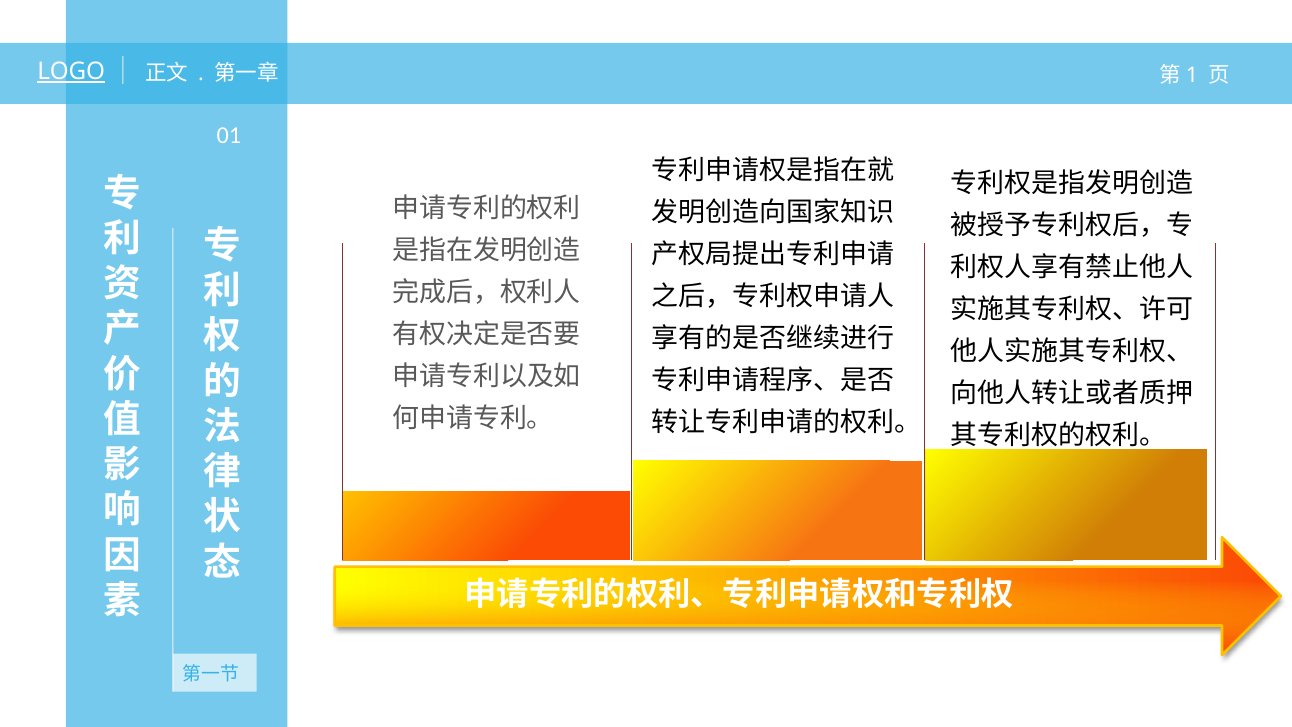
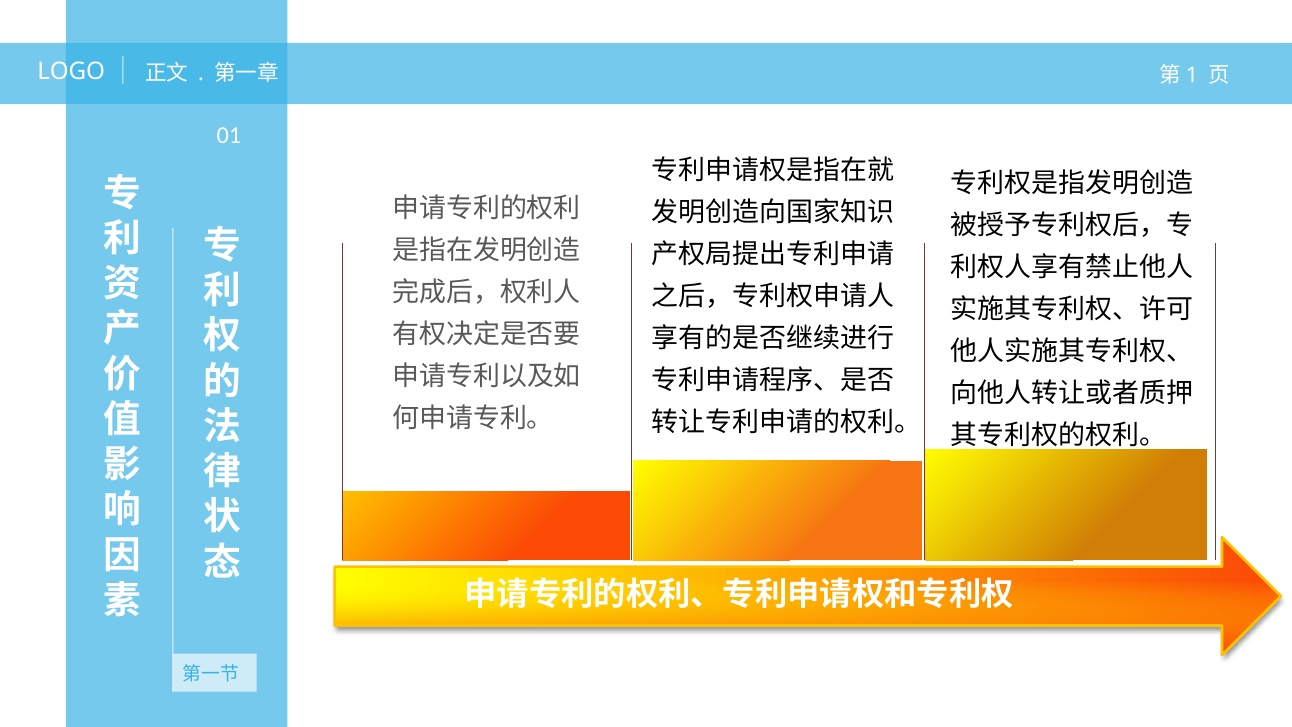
LOGO underline: present -> none (71, 71)
